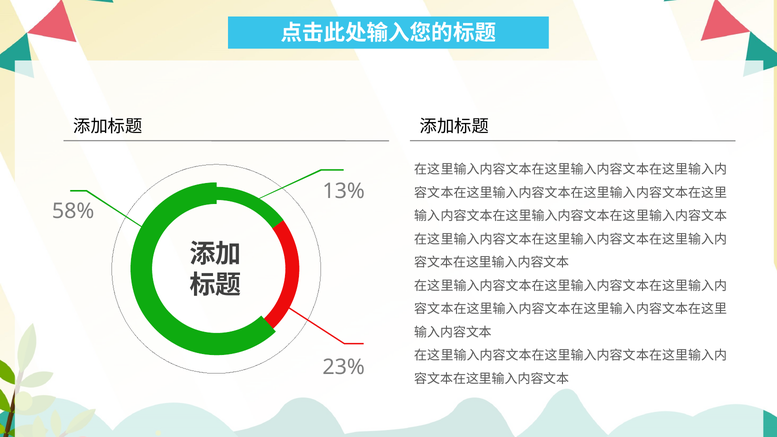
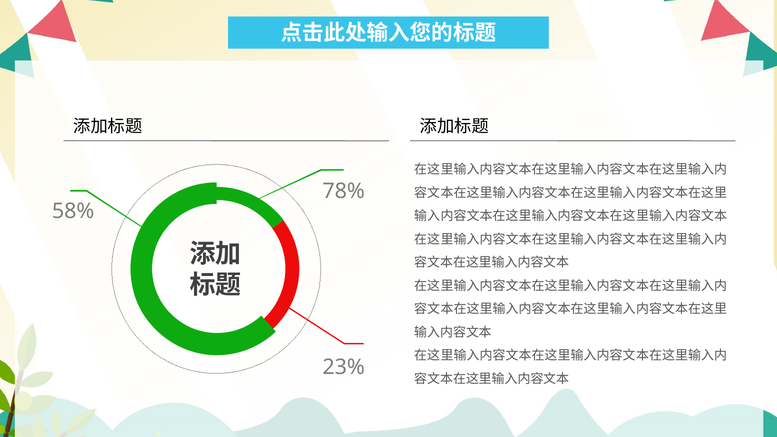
13%: 13% -> 78% (344, 191)
